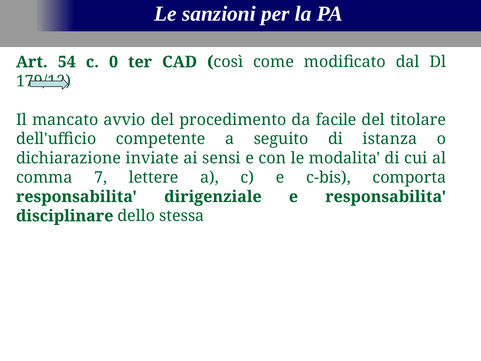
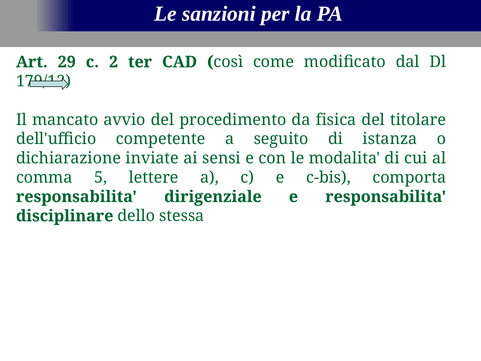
54: 54 -> 29 (67, 62)
0: 0 -> 2 (113, 62)
facile: facile -> fisica (336, 120)
7: 7 -> 5 (101, 177)
